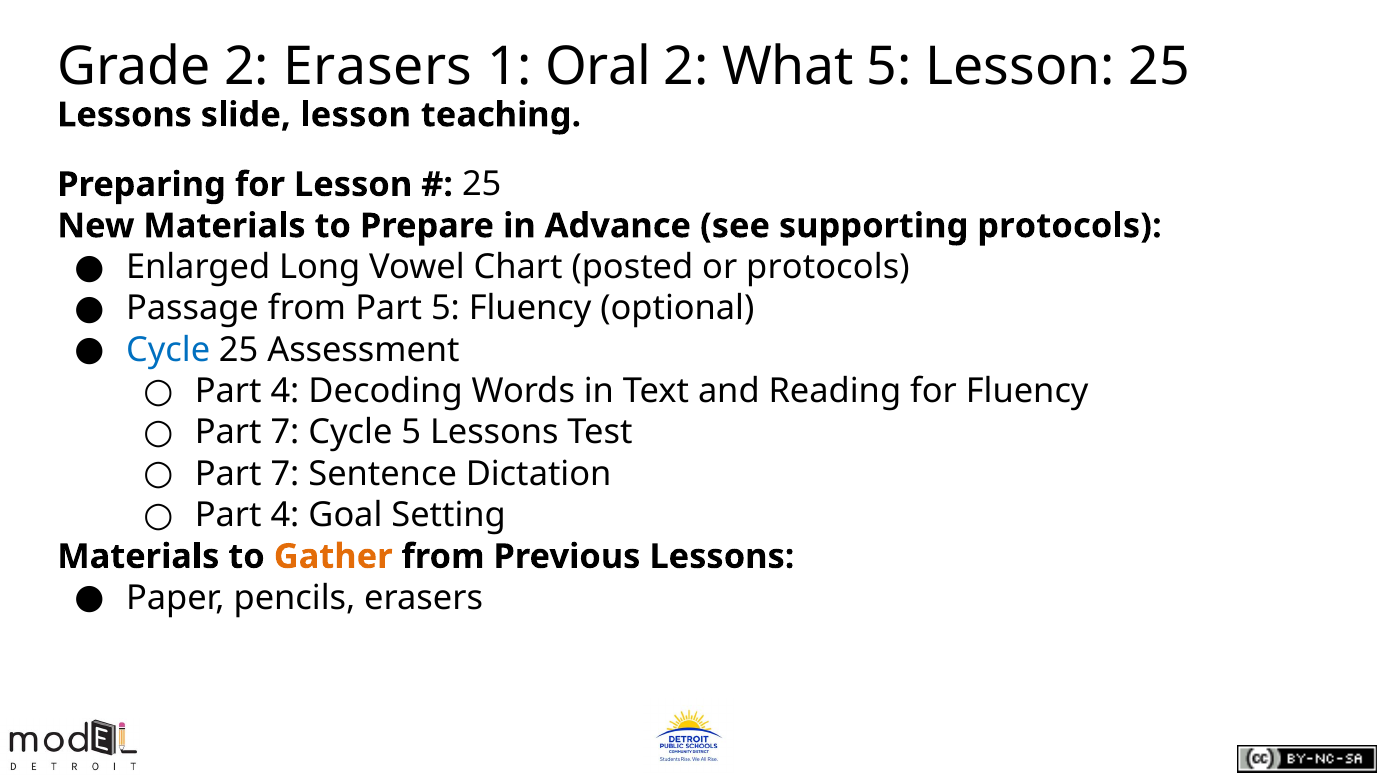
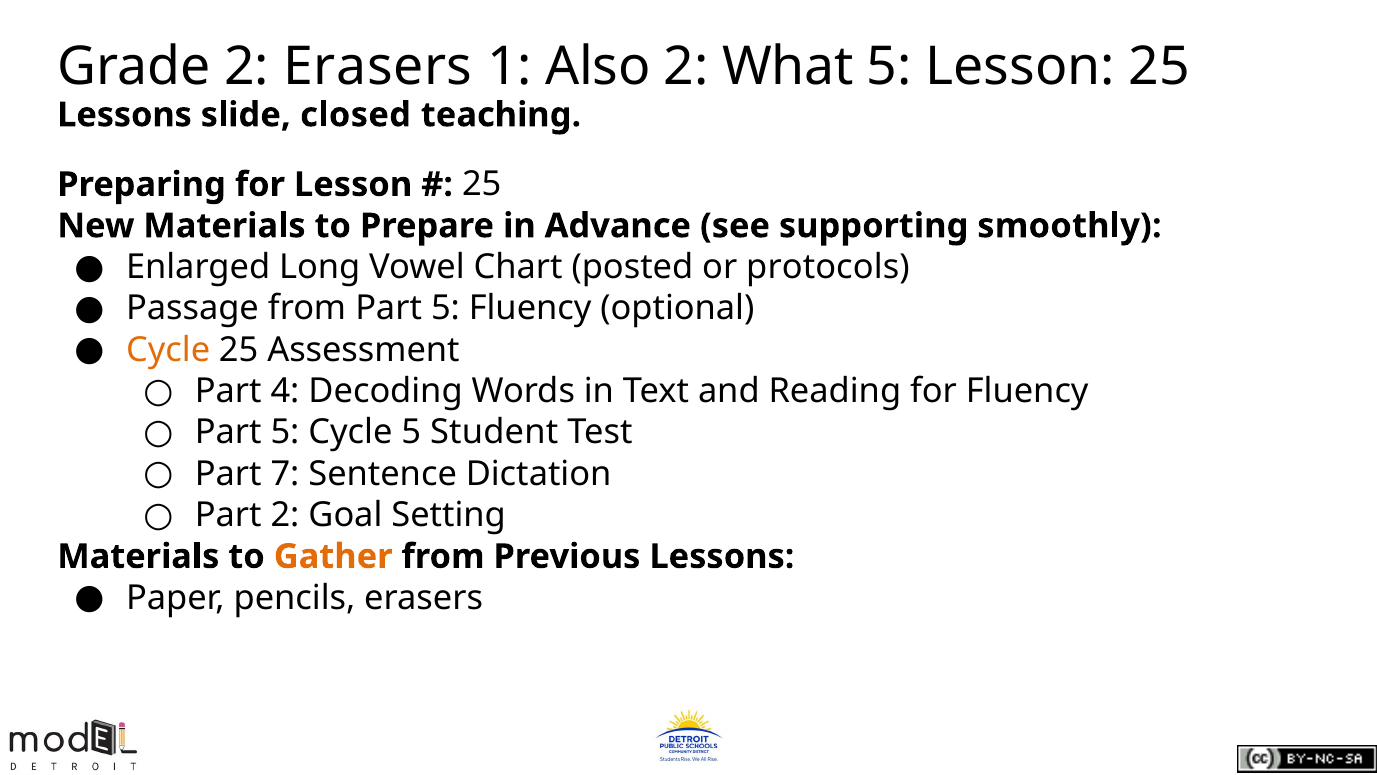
Oral: Oral -> Also (598, 67)
slide lesson: lesson -> closed (356, 115)
supporting protocols: protocols -> smoothly (1069, 226)
Cycle colour: blue -> orange (168, 350)
7: 7 -> 5 (285, 432)
5 Lessons: Lessons -> Student (494, 432)
4: 4 -> 2 (285, 515)
